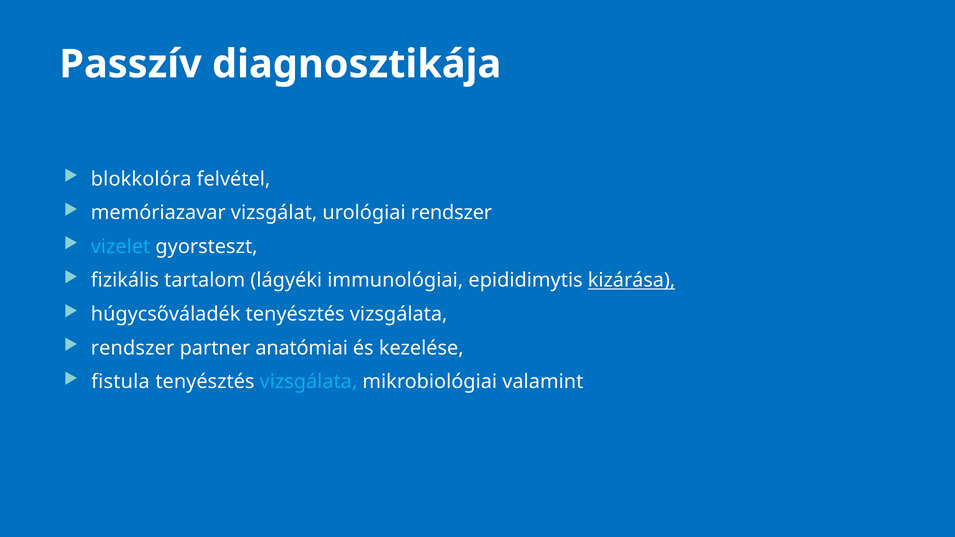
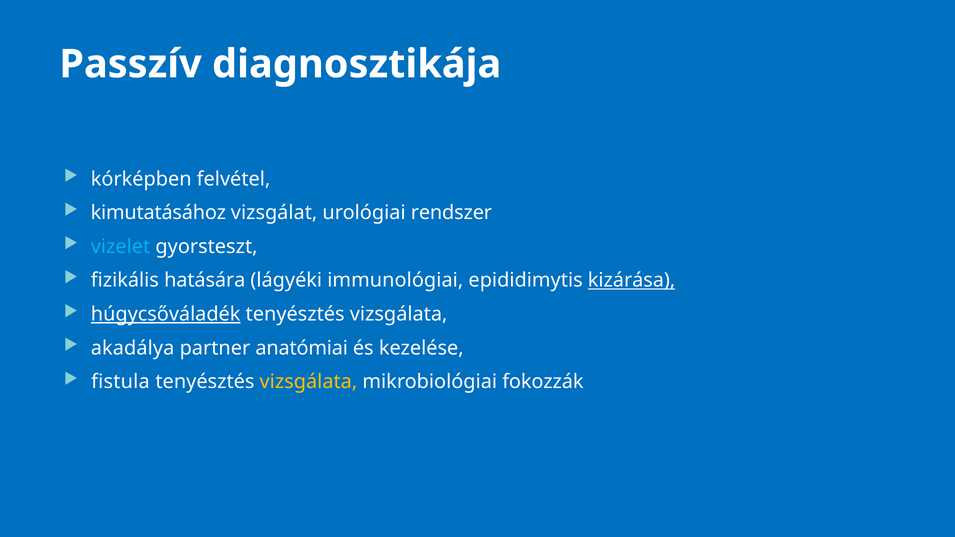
blokkolóra: blokkolóra -> kórképben (141, 179)
memóriazavar: memóriazavar -> kimutatásához (158, 213)
tartalom: tartalom -> hatására (205, 281)
húgycsőváladék underline: none -> present (166, 314)
rendszer: rendszer -> akadálya (133, 348)
vizsgálata colour: light blue -> yellow (308, 382)
valamint: valamint -> fokozzák (543, 382)
